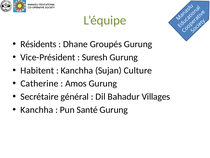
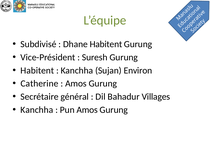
Résidents: Résidents -> Subdivisé (38, 44)
Dhane Groupés: Groupés -> Habitent (106, 44)
Culture: Culture -> Environ (138, 70)
Pun Santé: Santé -> Amos (87, 109)
